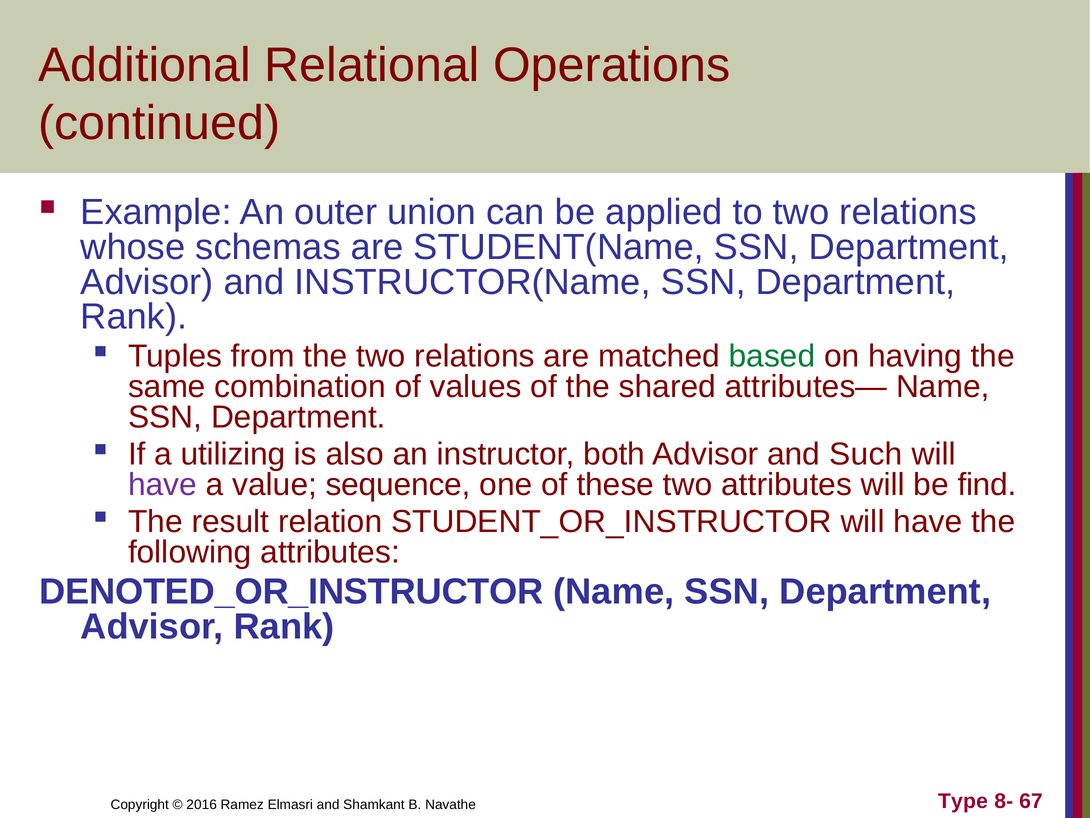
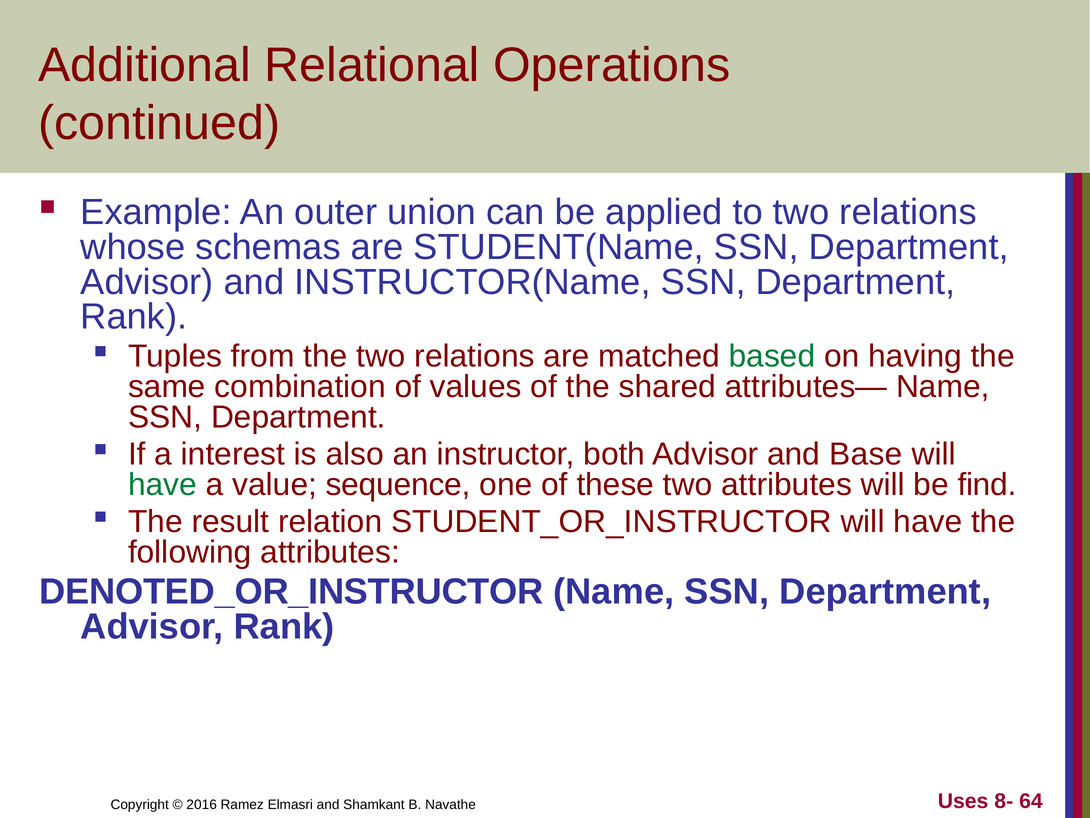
utilizing: utilizing -> interest (233, 454)
Such: Such -> Base (866, 454)
have colour: purple -> green (163, 484)
Type: Type -> Uses (963, 801)
67: 67 -> 64 (1031, 801)
